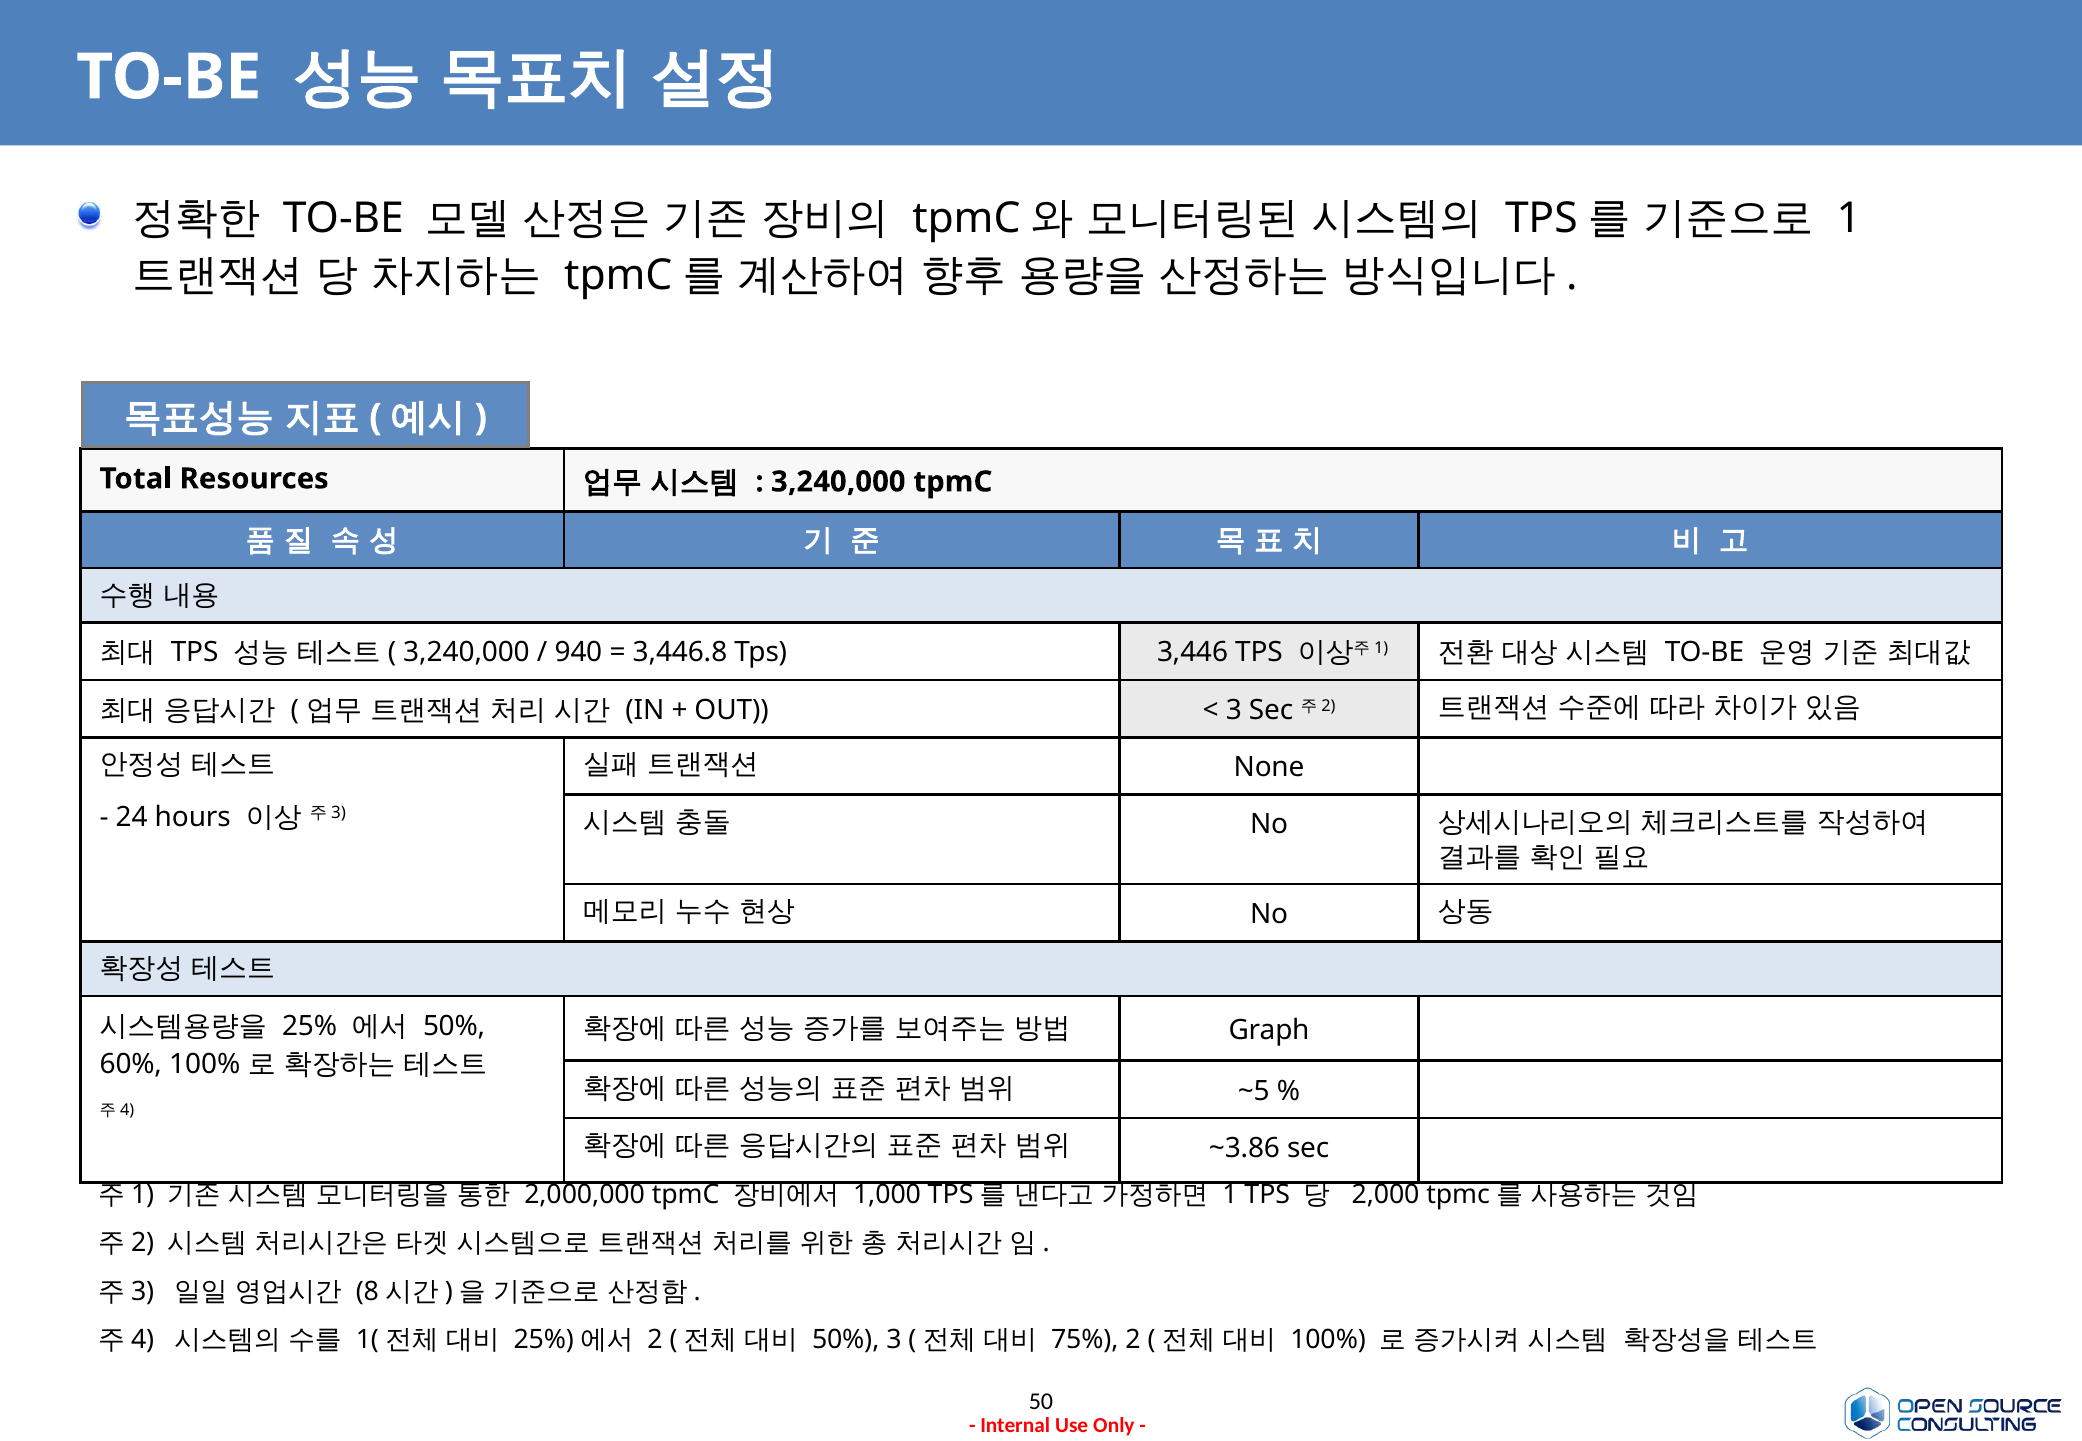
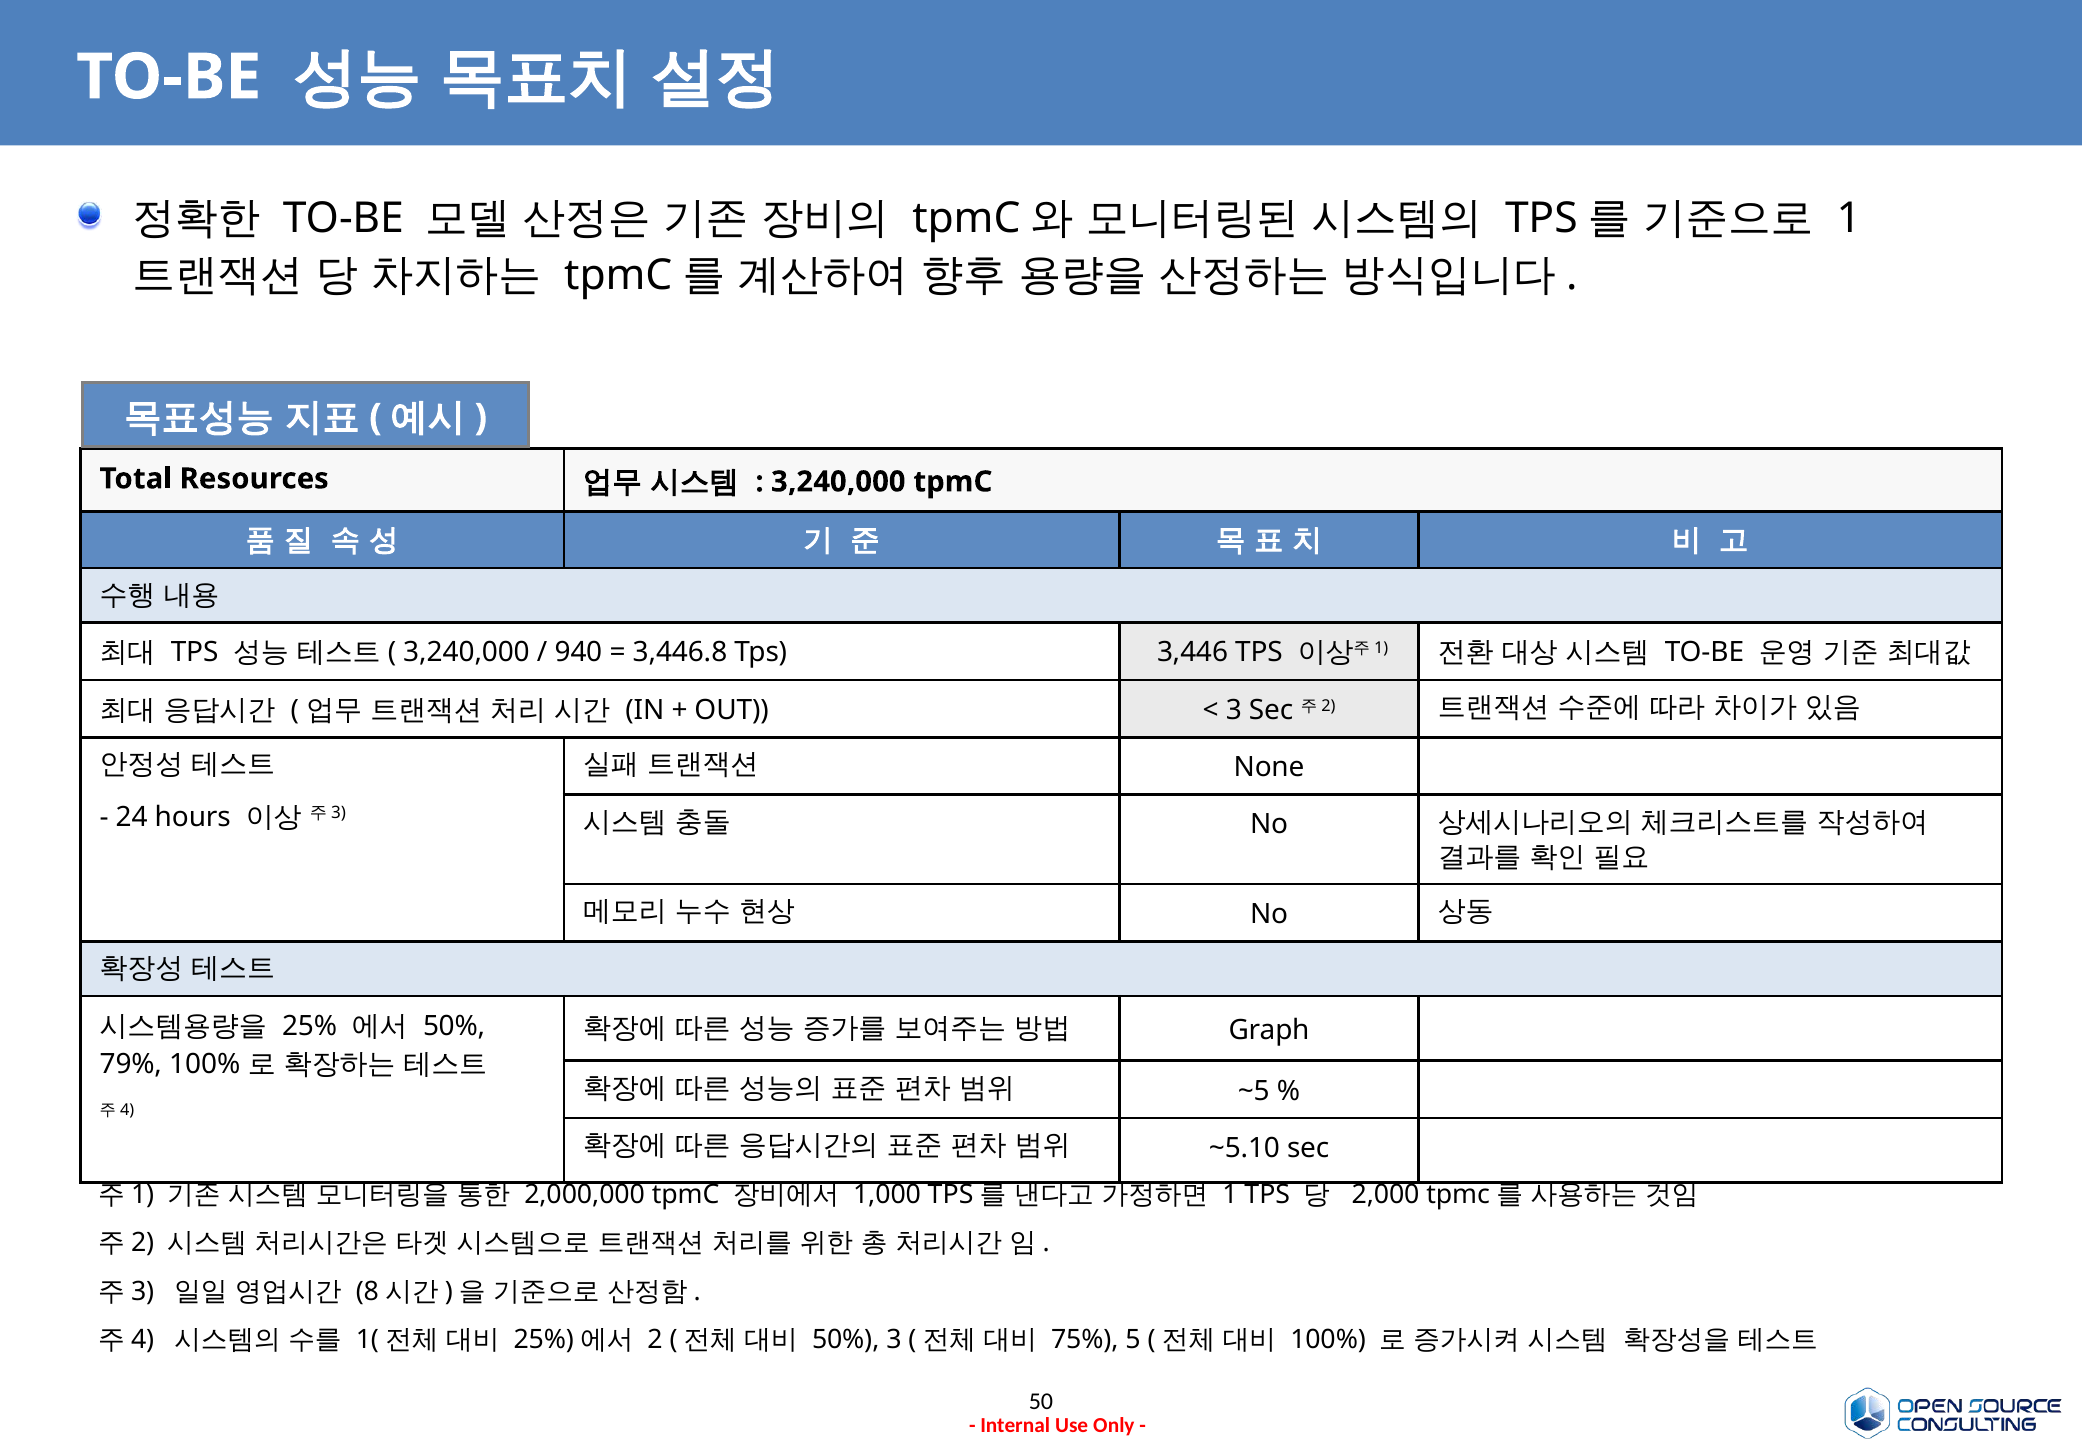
60%: 60% -> 79% (131, 1064)
~3.86: ~3.86 -> ~5.10 (1244, 1148)
75% 2: 2 -> 5 (1133, 1340)
